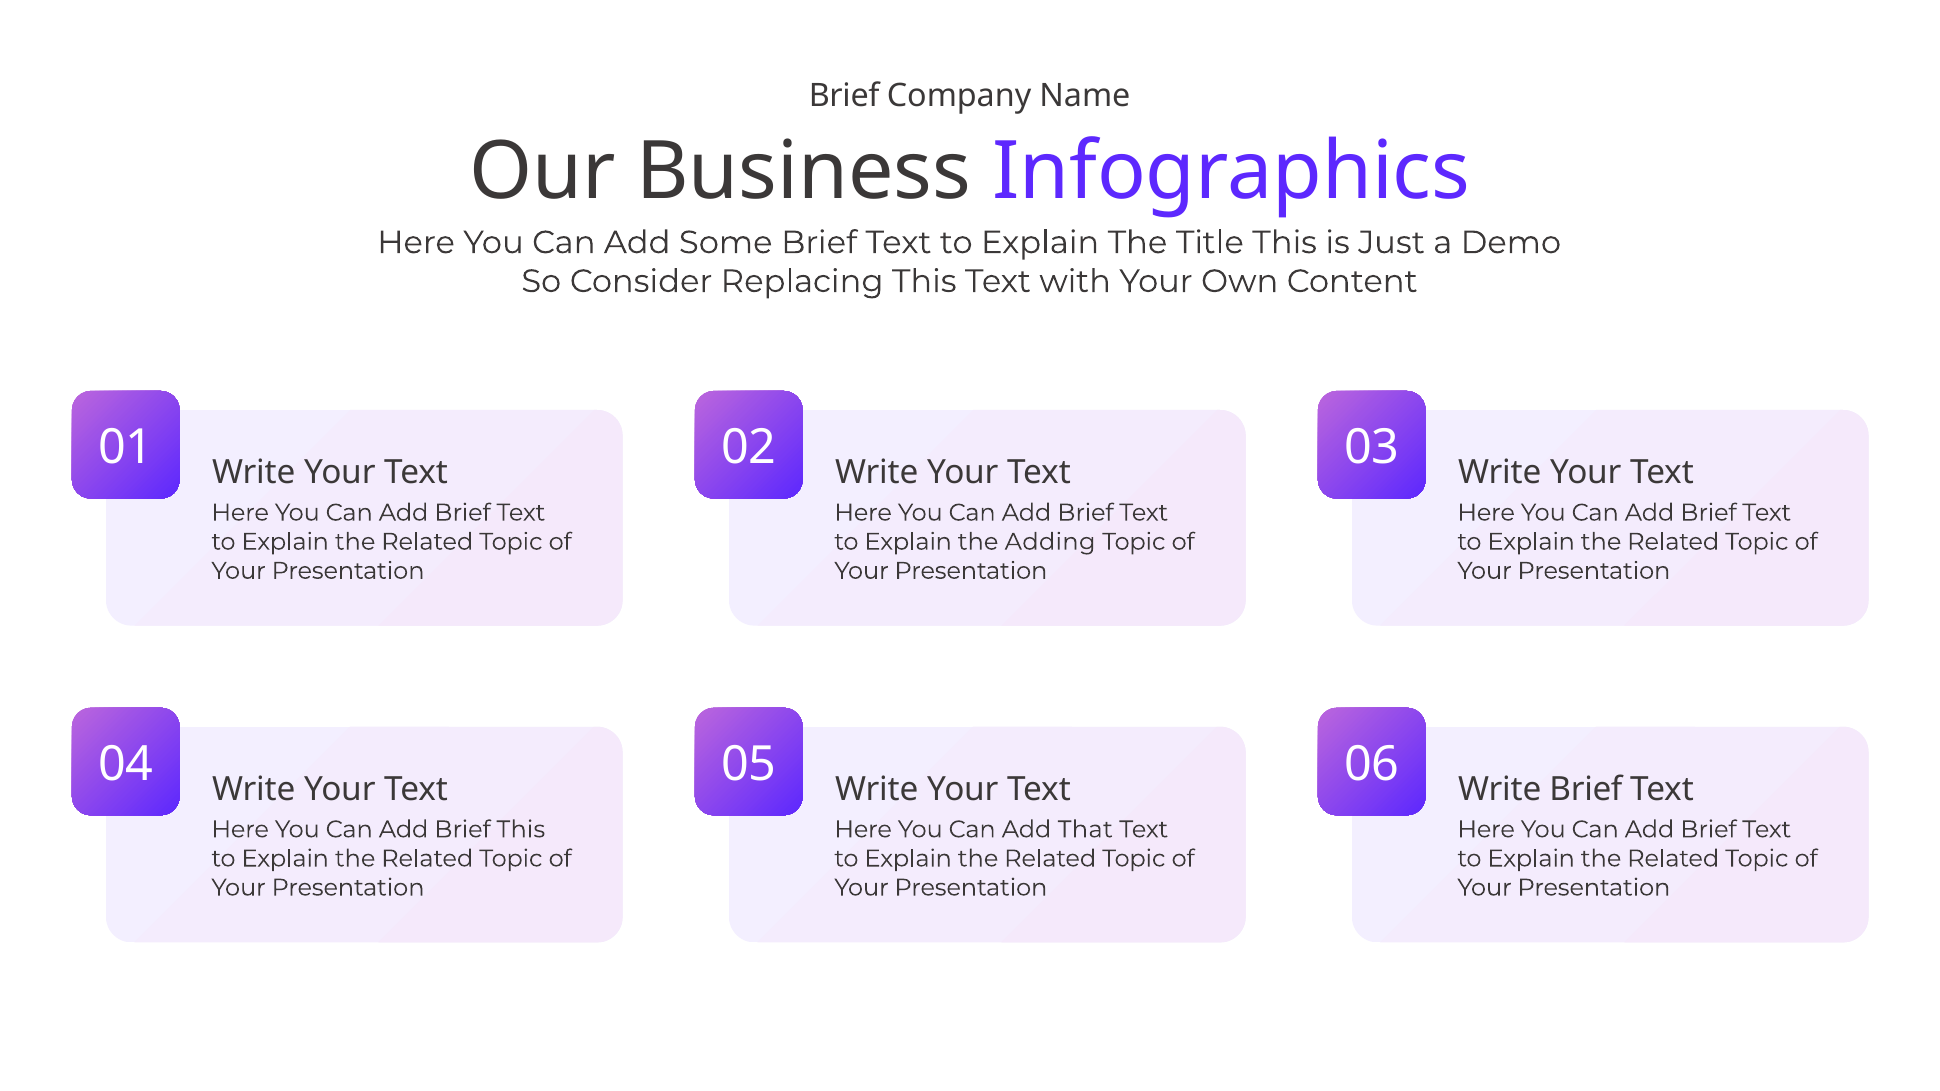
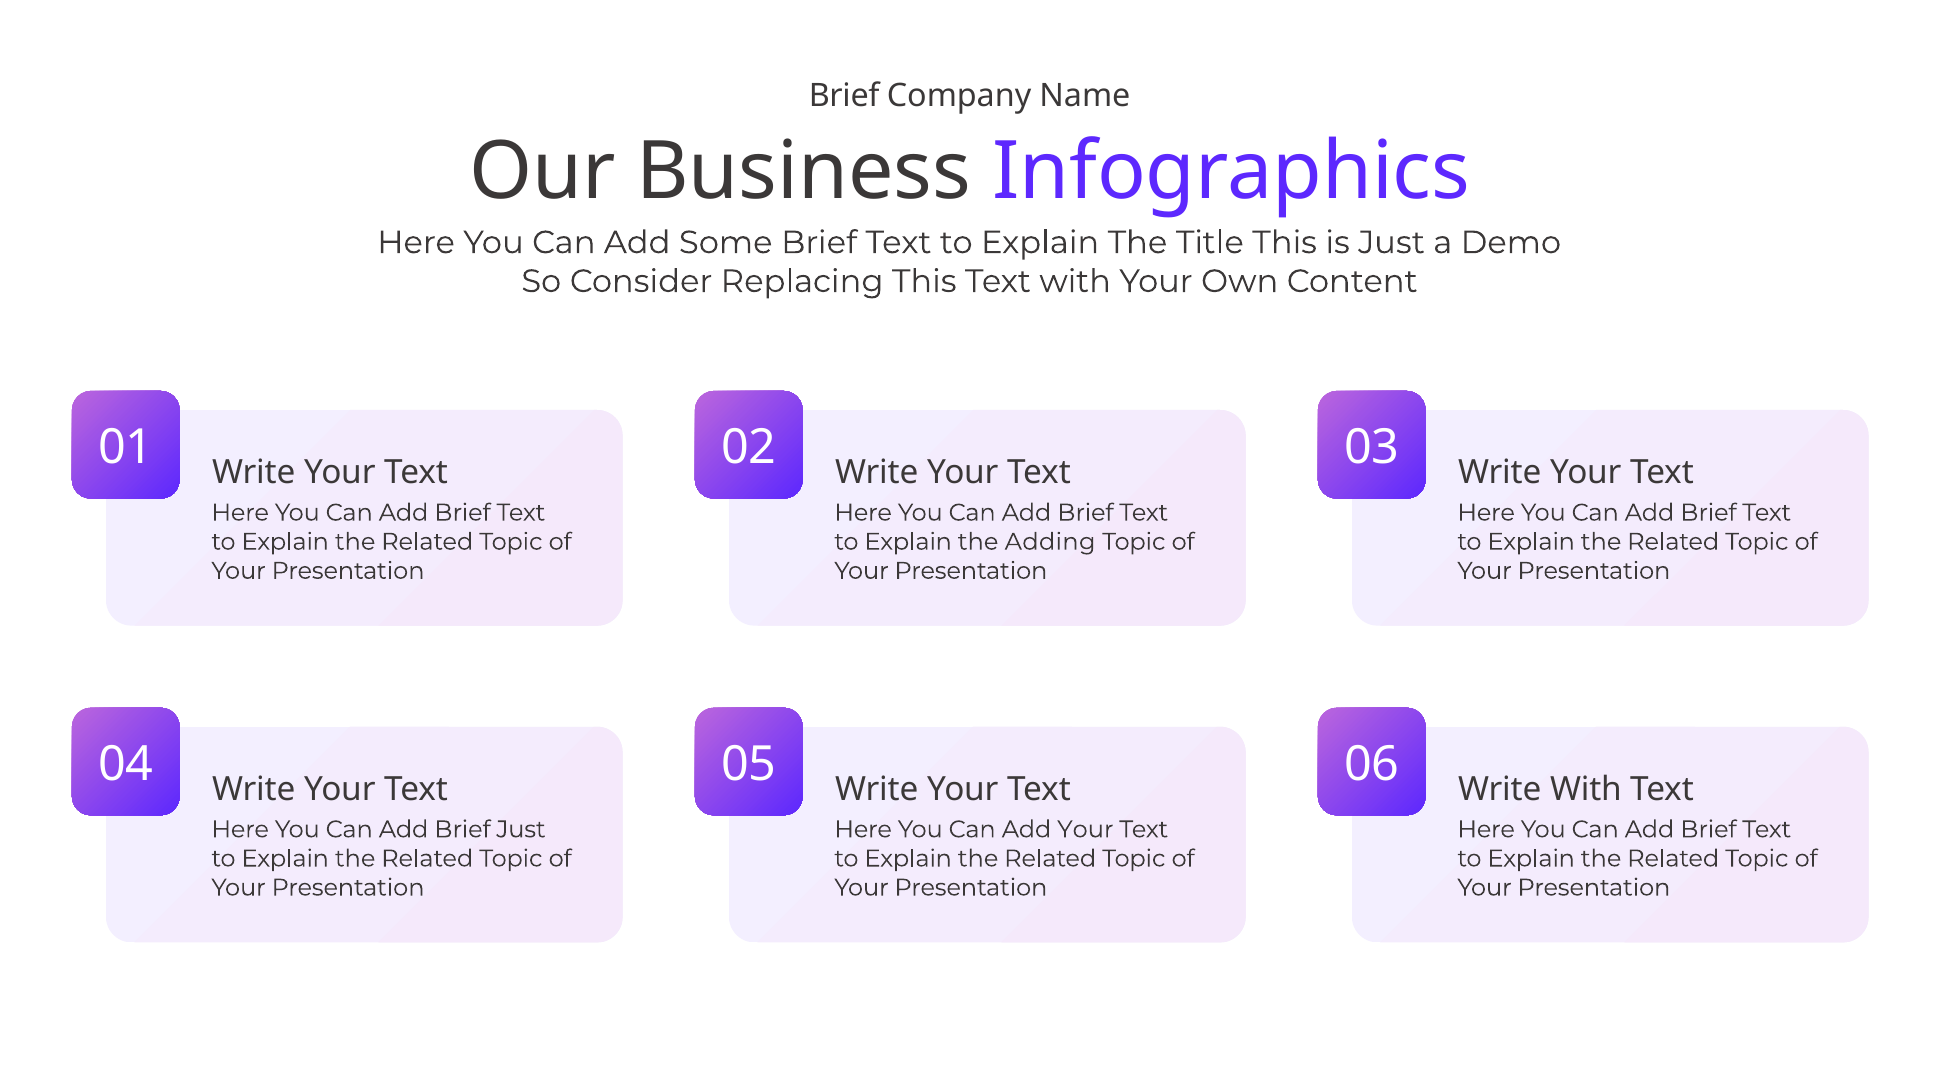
Brief: Brief -> With (1586, 790)
Brief This: This -> Just (521, 830)
Add That: That -> Your (1085, 830)
